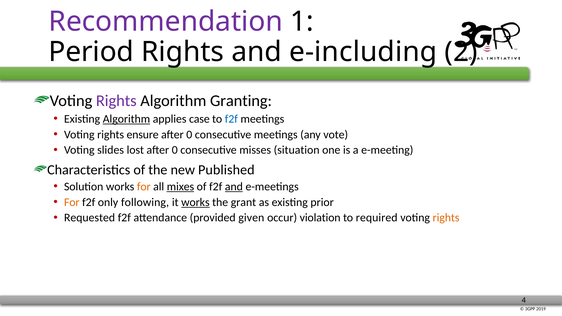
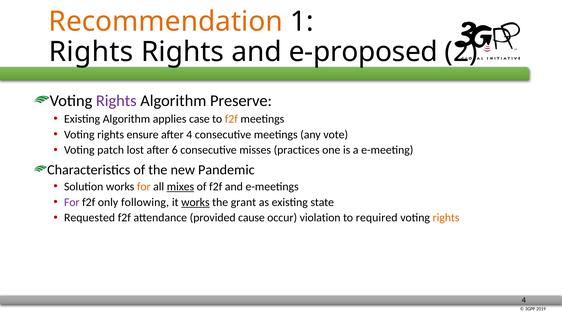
Recommendation colour: purple -> orange (166, 22)
Period: Period -> Rights (91, 52)
e-including: e-including -> e-proposed (363, 52)
Granting: Granting -> Preserve (241, 101)
Algorithm underline: present -> none (126, 119)
f2f colour: blue -> orange (231, 119)
0: 0 -> 4 (189, 135)
slides: slides -> patch (111, 150)
lost after 0: 0 -> 6 (175, 150)
situation: situation -> practices (297, 150)
Published: Published -> Pandemic (226, 170)
and underline: present -> none (234, 187)
For colour: orange -> purple (72, 202)
prior: prior -> state (322, 202)
given: given -> cause (251, 218)
